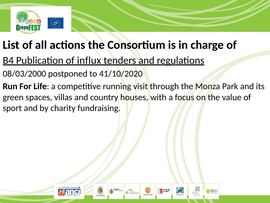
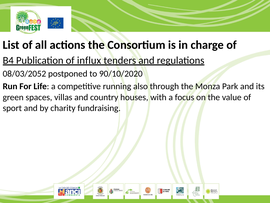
08/03/2000: 08/03/2000 -> 08/03/2052 (24, 74)
41/10/2020: 41/10/2020 -> 90/10/2020 (121, 74)
visit: visit -> also (141, 86)
